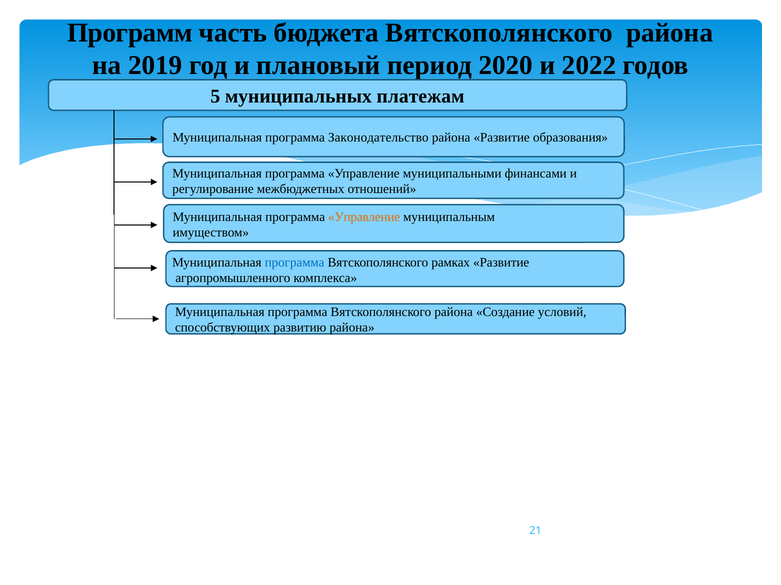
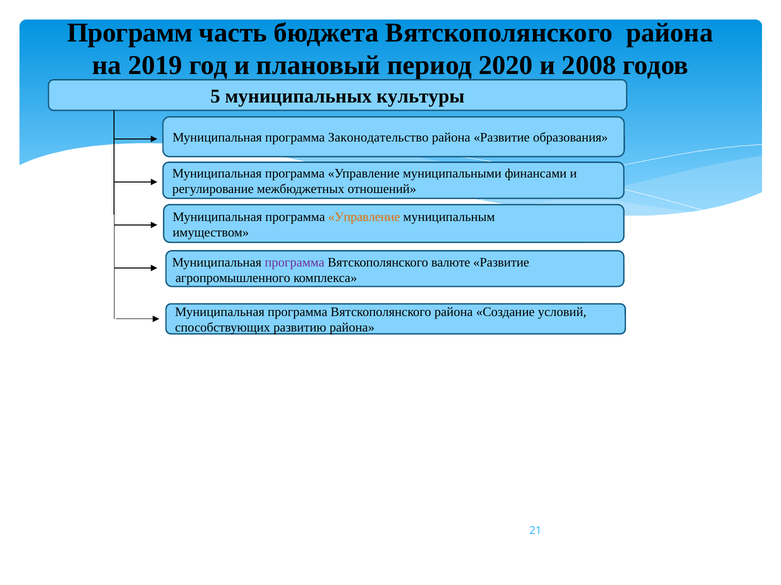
2022: 2022 -> 2008 (589, 65)
платежам: платежам -> культуры (421, 97)
программа colour: blue -> purple (295, 263)
рамках: рамках -> валюте (451, 263)
